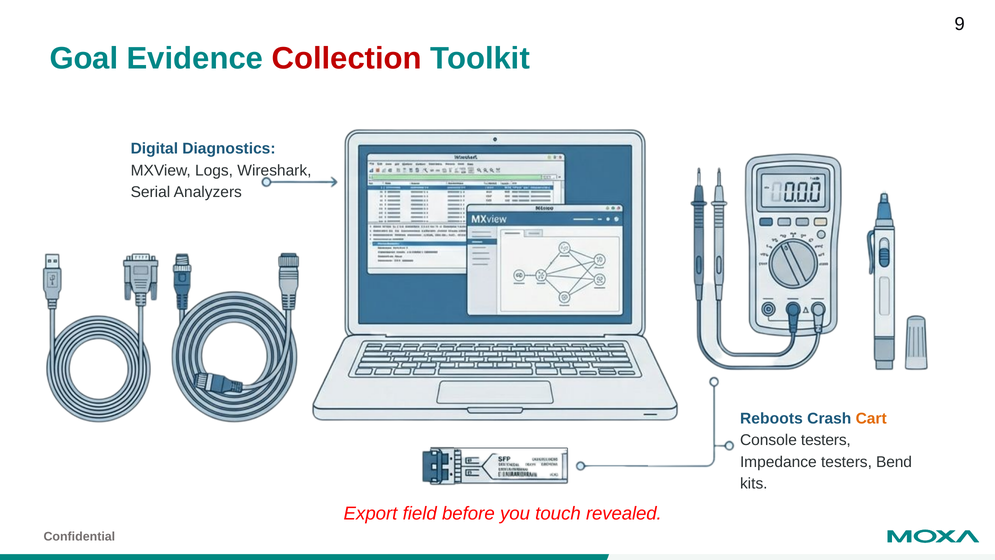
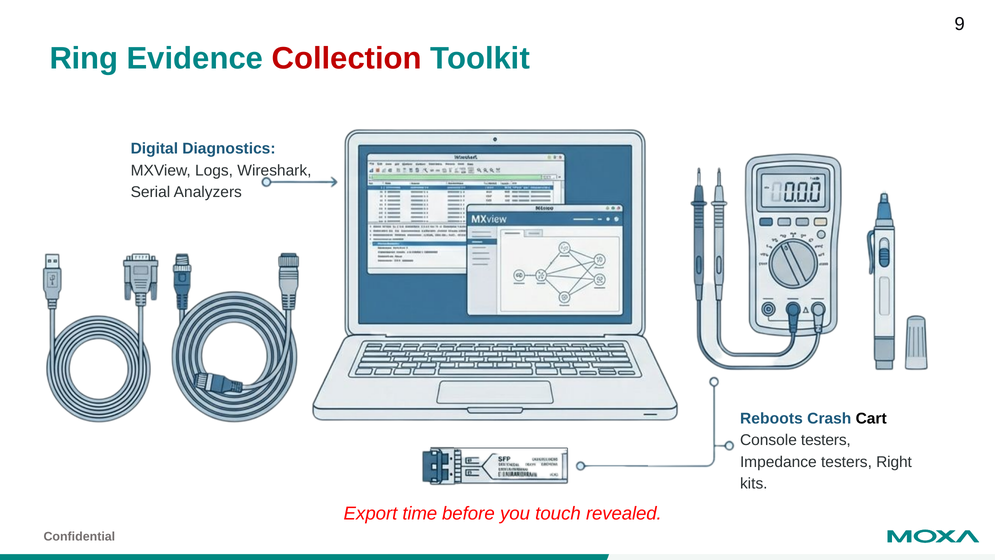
Goal: Goal -> Ring (84, 59)
Cart colour: orange -> black (871, 418)
Bend: Bend -> Right (894, 462)
field: field -> time (420, 513)
